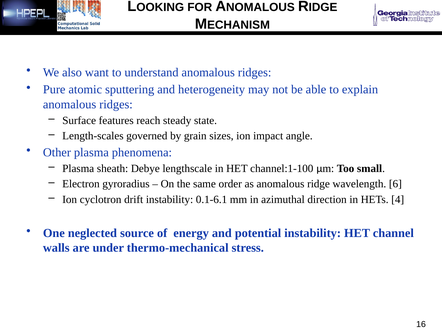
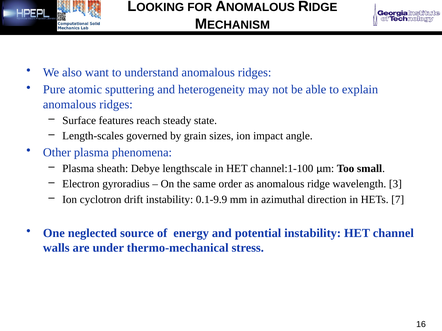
6: 6 -> 3 (395, 184)
0.1-6.1: 0.1-6.1 -> 0.1-9.9 (212, 200)
4: 4 -> 7 (398, 200)
